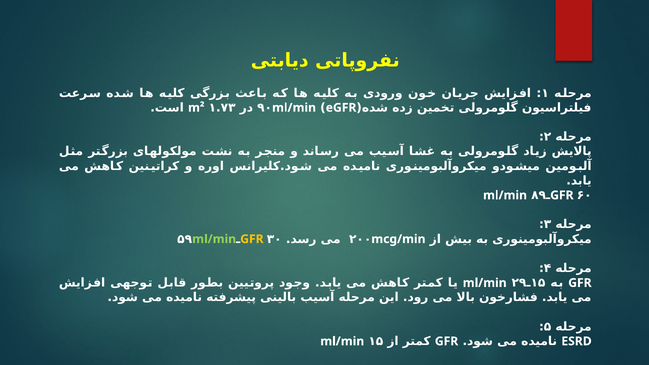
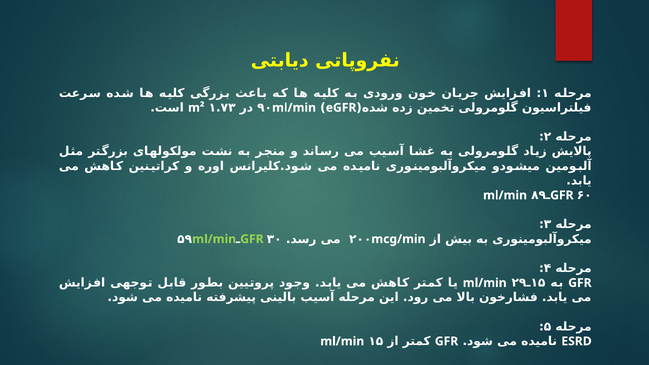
GFR colour: yellow -> light green (252, 239)
